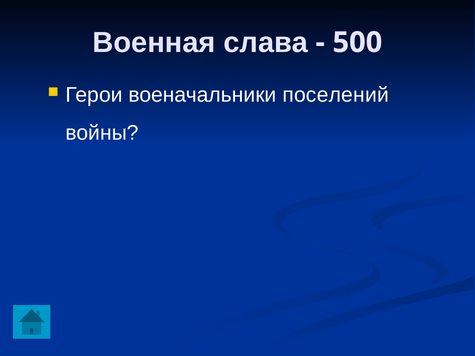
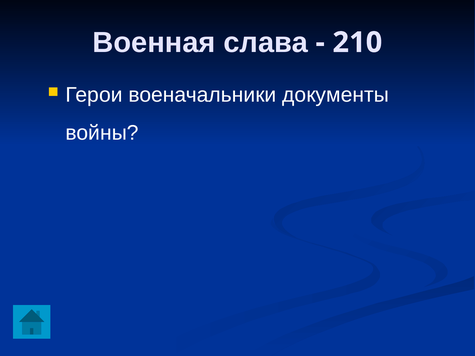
500: 500 -> 210 (357, 43)
поселений: поселений -> документы (336, 95)
